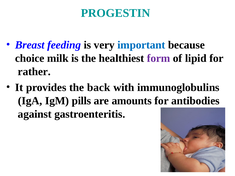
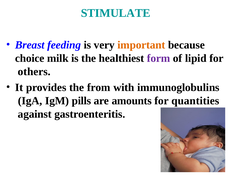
PROGESTIN: PROGESTIN -> STIMULATE (116, 13)
important colour: blue -> orange (141, 45)
rather: rather -> others (34, 72)
back: back -> from (99, 88)
antibodies: antibodies -> quantities (195, 101)
